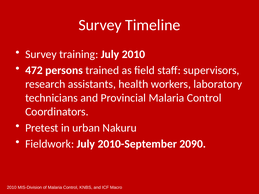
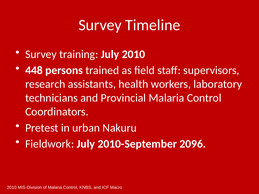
472: 472 -> 448 (34, 70)
2090: 2090 -> 2096 (193, 144)
